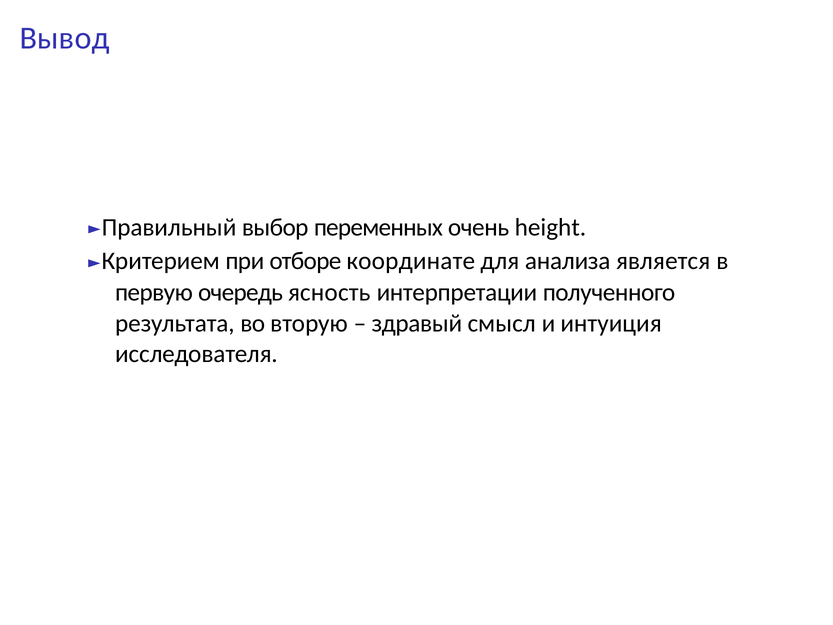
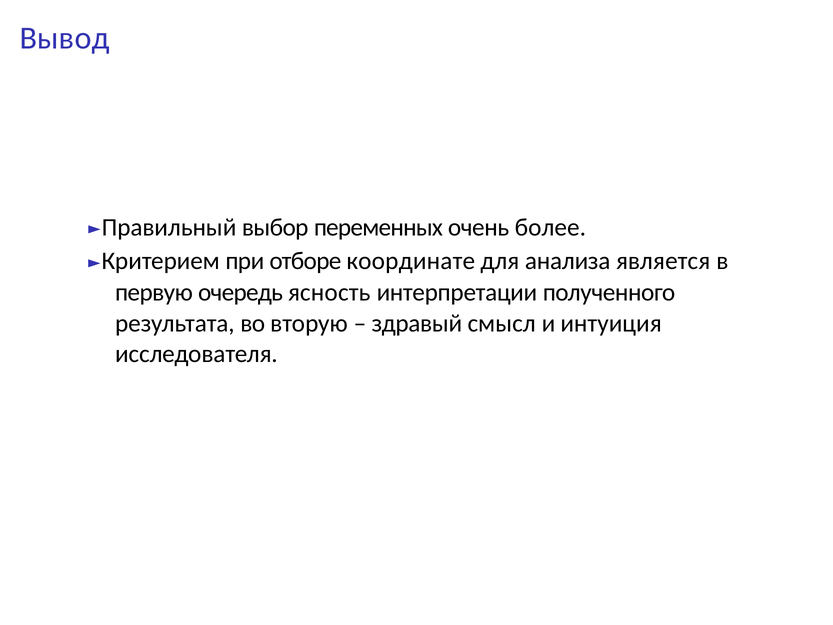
height: height -> более (550, 227)
